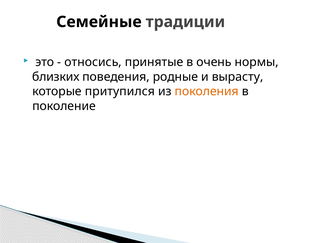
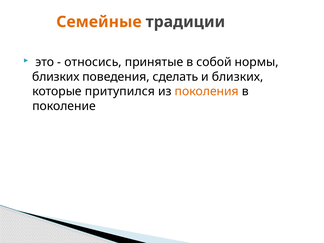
Семейные colour: black -> orange (99, 22)
очень: очень -> собой (214, 62)
родные: родные -> сделать (175, 77)
и вырасту: вырасту -> близких (238, 77)
